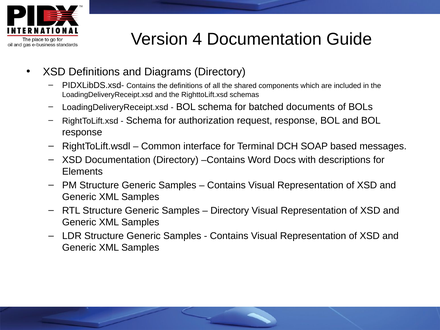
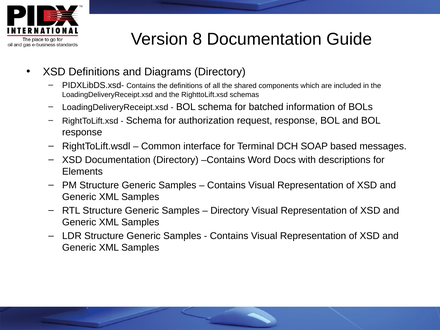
4: 4 -> 8 (197, 39)
documents: documents -> information (311, 107)
